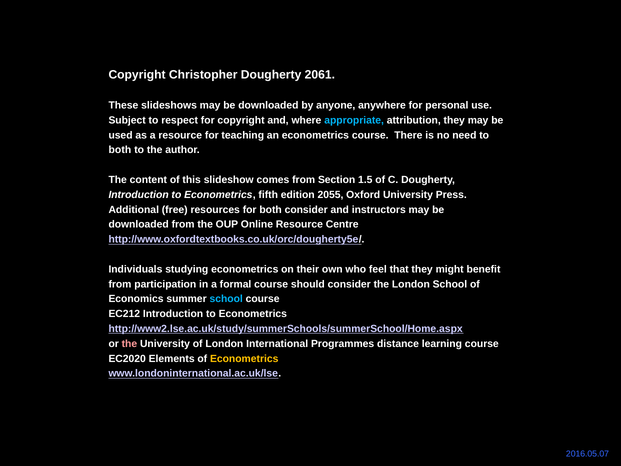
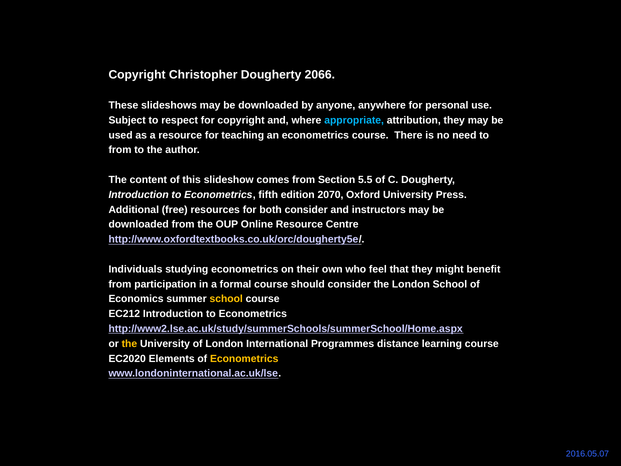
2061: 2061 -> 2066 (320, 75)
both: both -> from (120, 150)
1.5: 1.5 -> 5.5 (365, 180)
2055: 2055 -> 2070 (330, 195)
school colour: light blue -> yellow (226, 299)
the colour: pink -> yellow (129, 344)
